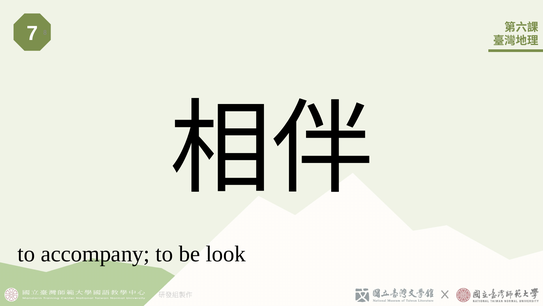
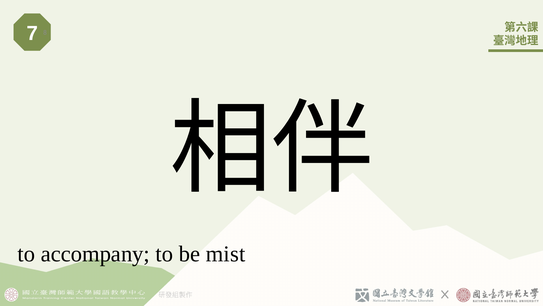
look: look -> mist (226, 253)
